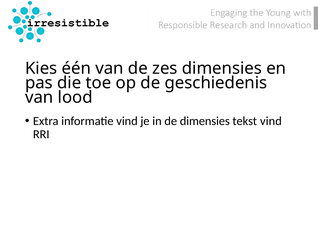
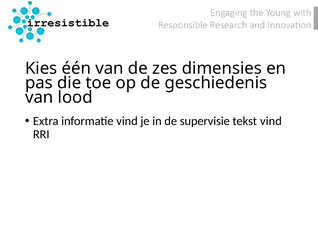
de dimensies: dimensies -> supervisie (205, 121)
